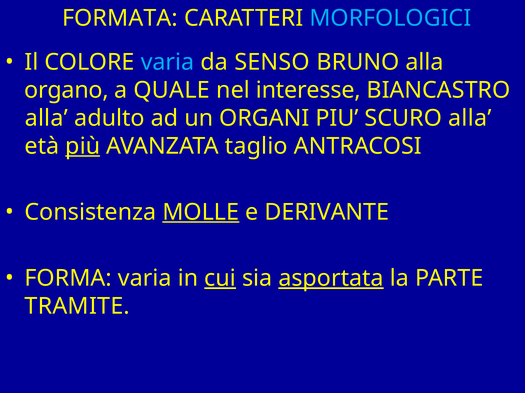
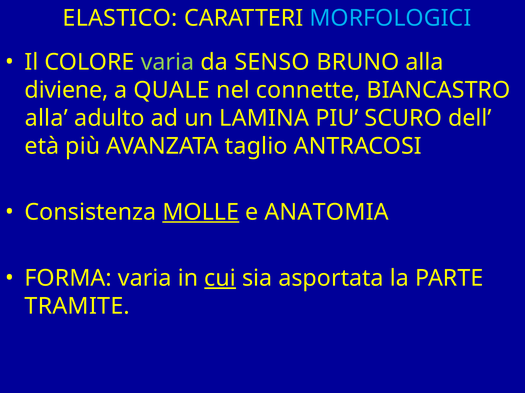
FORMATA: FORMATA -> ELASTICO (120, 18)
varia colour: light blue -> light green (168, 62)
organo: organo -> diviene (66, 90)
interesse: interesse -> connette (308, 90)
ORGANI: ORGANI -> LAMINA (264, 118)
SCURO alla: alla -> dell (470, 118)
più underline: present -> none (83, 146)
DERIVANTE: DERIVANTE -> ANATOMIA (327, 212)
asportata underline: present -> none (331, 279)
